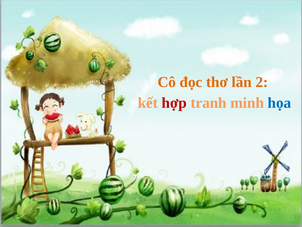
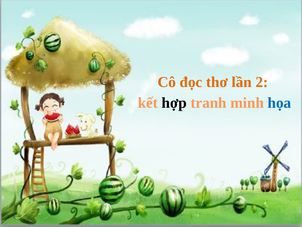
hợp colour: red -> black (174, 103)
